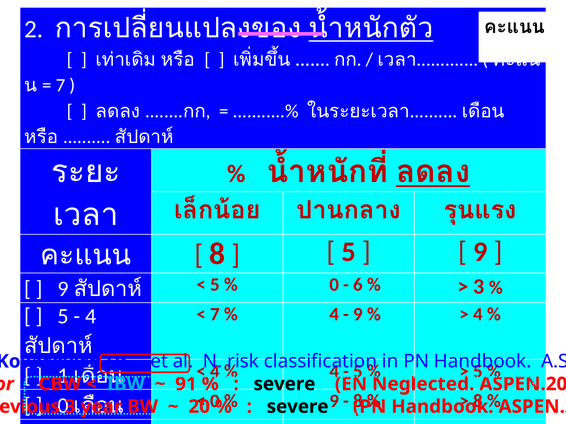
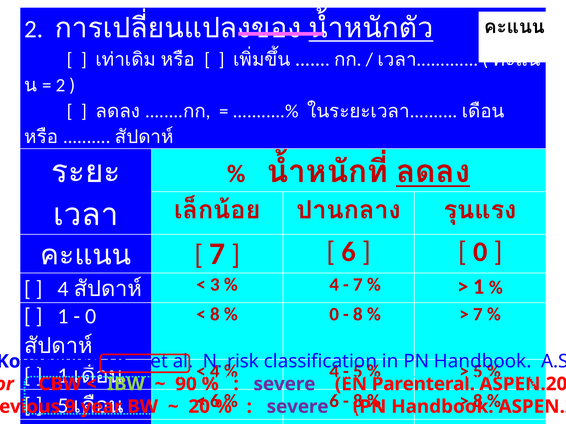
7: 7 -> 2 (60, 86)
8: 8 -> 7 (217, 254)
5: 5 -> 6 (349, 252)
9: 9 -> 0 (480, 252)
9: 9 -> 4 (63, 289)
5: 5 -> 3 (215, 285)
0: 0 -> 4 (334, 285)
6: 6 -> 7 (358, 285)
3: 3 -> 1 (479, 287)
7: 7 -> 8 (215, 315)
4: 4 -> 0 (334, 315)
9: 9 -> 8 (358, 315)
4: 4 -> 7 (478, 315)
5: 5 -> 1 (63, 317)
4: 4 -> 0 (91, 317)
IBW colour: light blue -> light green (126, 384)
91: 91 -> 90 (186, 384)
severe colour: black -> purple (284, 384)
Neglected: Neglected -> Parenteral (423, 384)
0: 0 -> 5 (63, 406)
0: 0 -> 6 (215, 402)
9: 9 -> 6 (334, 402)
3: 3 -> 9 (70, 407)
severe colour: black -> purple (298, 407)
